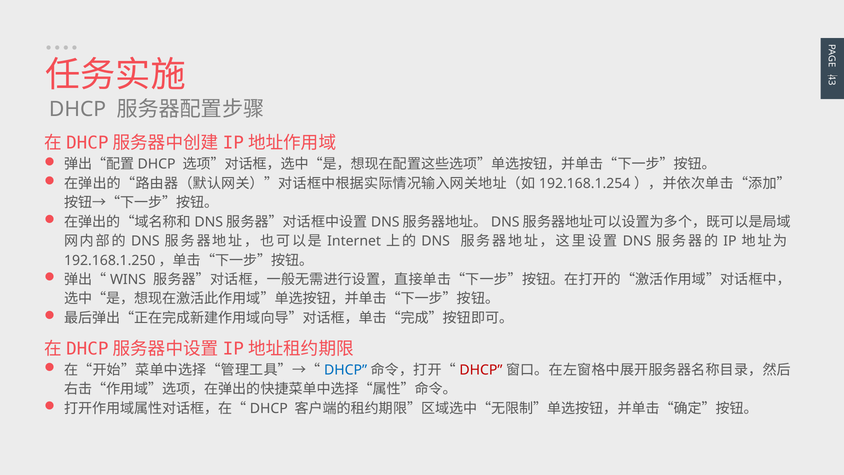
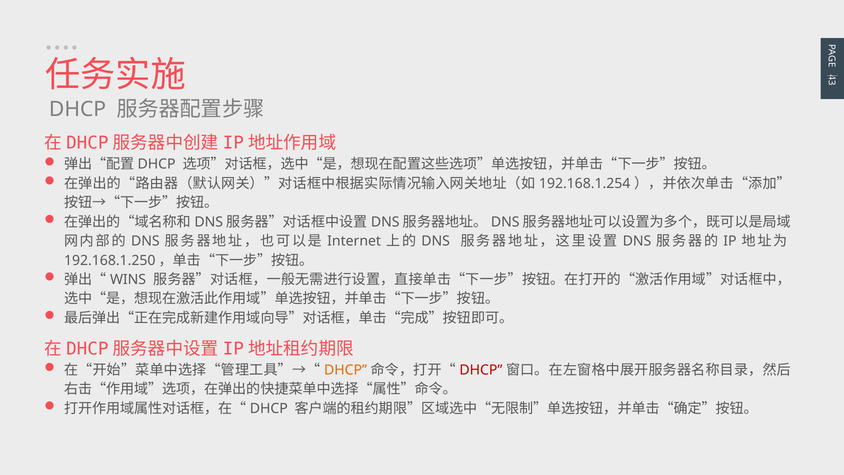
DHCP colour: blue -> orange (346, 370)
